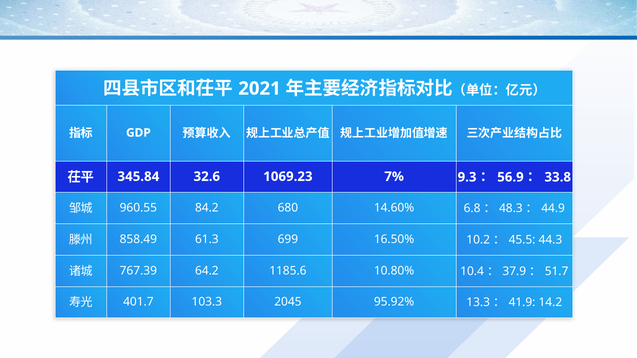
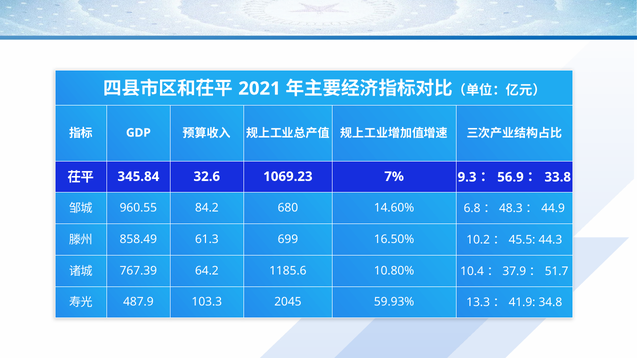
401.7: 401.7 -> 487.9 (138, 302)
95.92%: 95.92% -> 59.93% (394, 302)
14.2: 14.2 -> 34.8 (550, 303)
